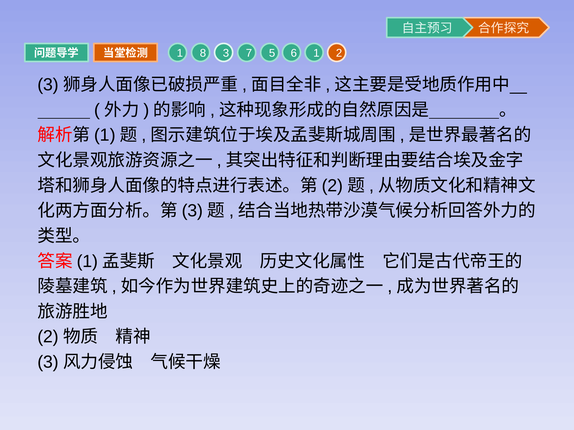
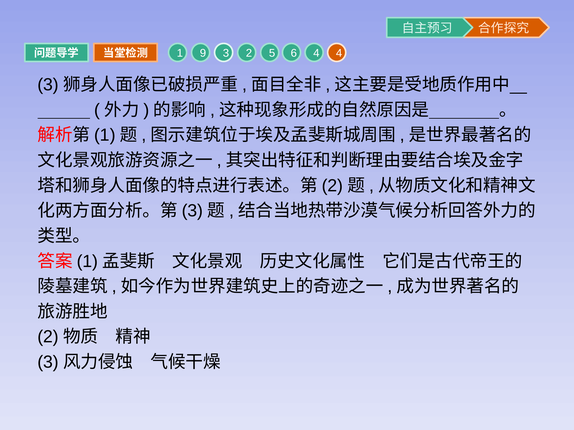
6 1: 1 -> 4 (316, 53)
8: 8 -> 9 (203, 53)
7: 7 -> 2 (249, 53)
5 2: 2 -> 4 (339, 53)
